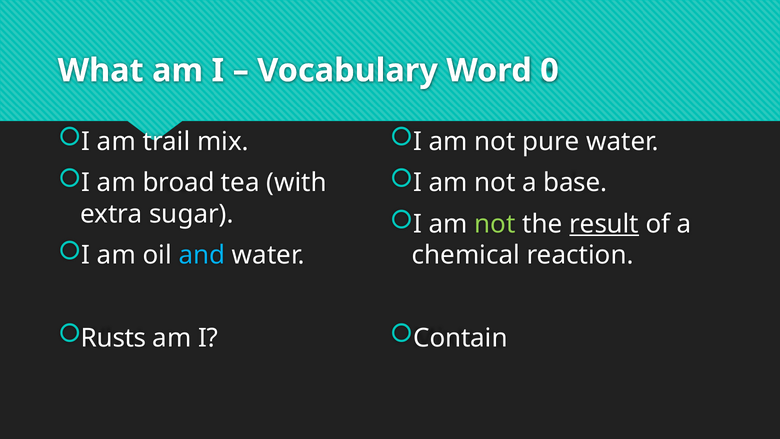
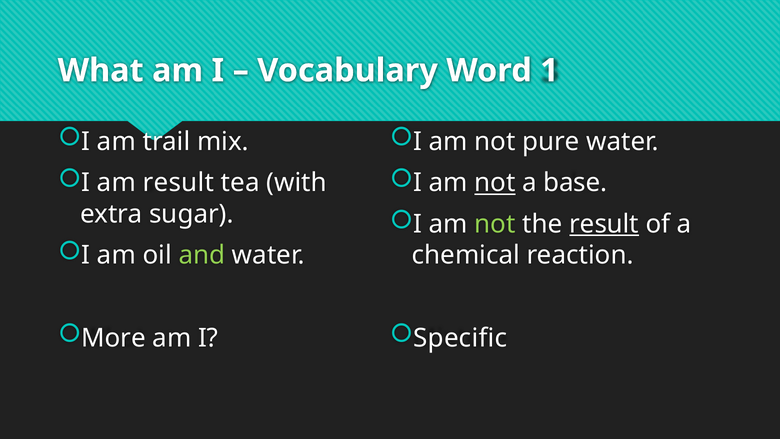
0: 0 -> 1 (549, 71)
am broad: broad -> result (178, 183)
not underline: none -> present (495, 183)
and colour: light blue -> light green (202, 255)
Rusts: Rusts -> More (114, 338)
Contain: Contain -> Specific (460, 338)
